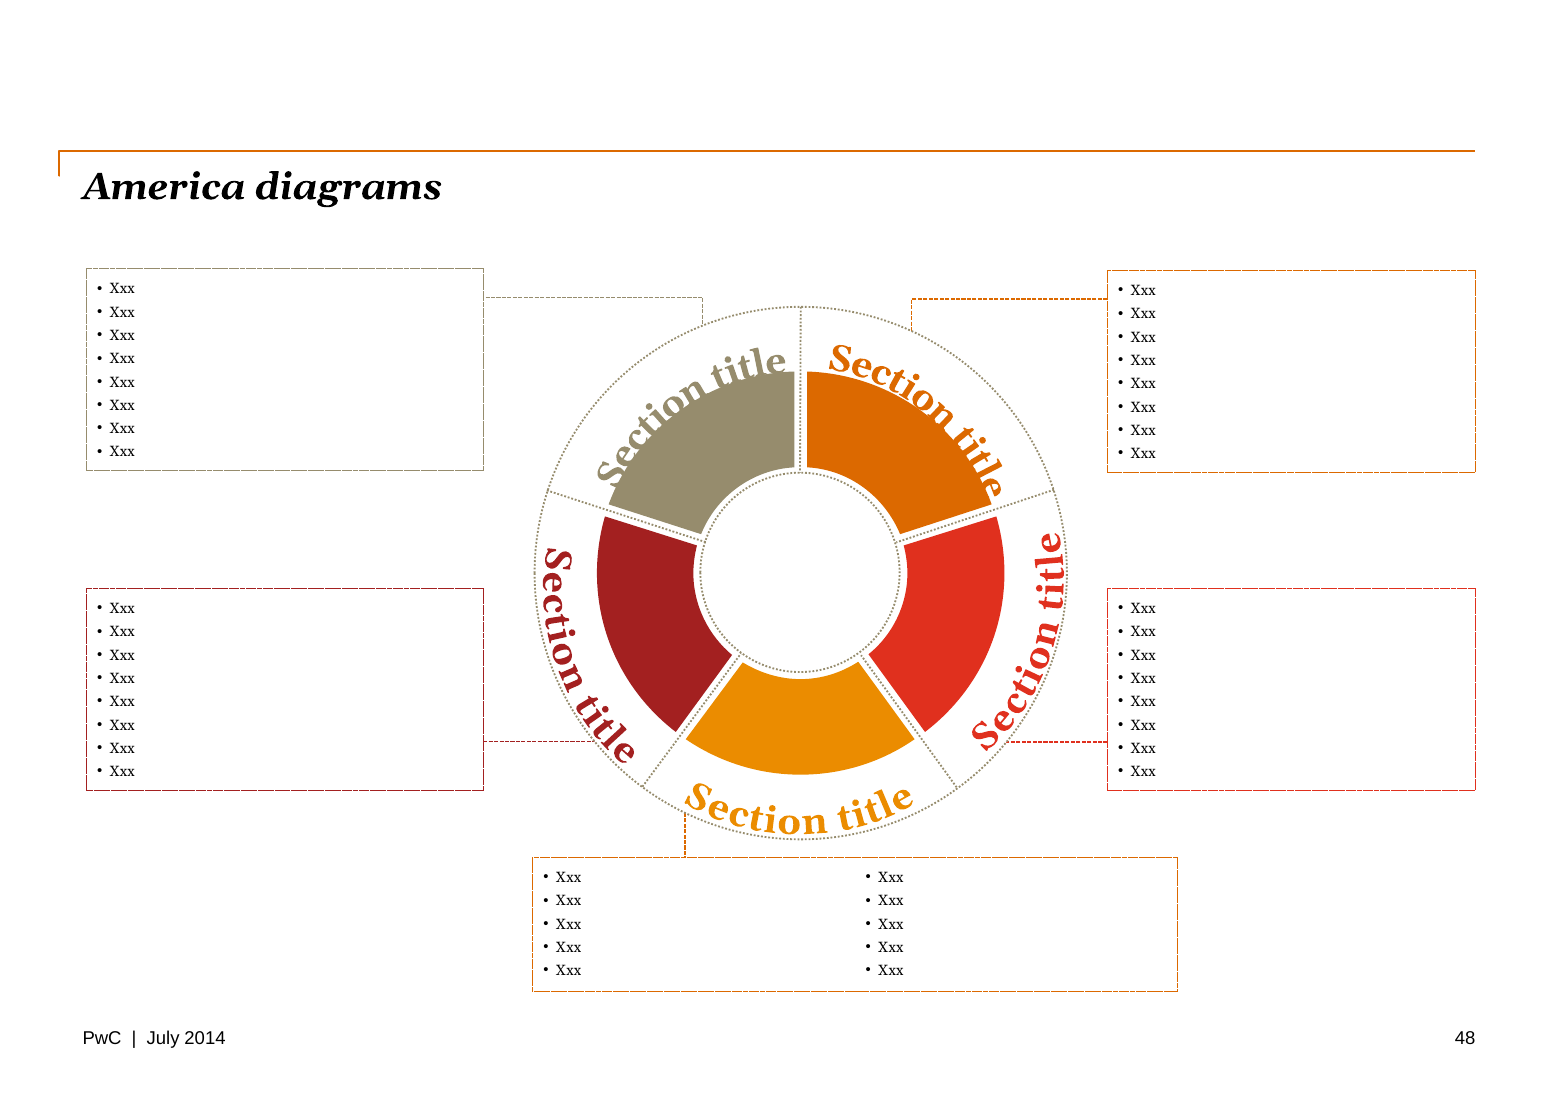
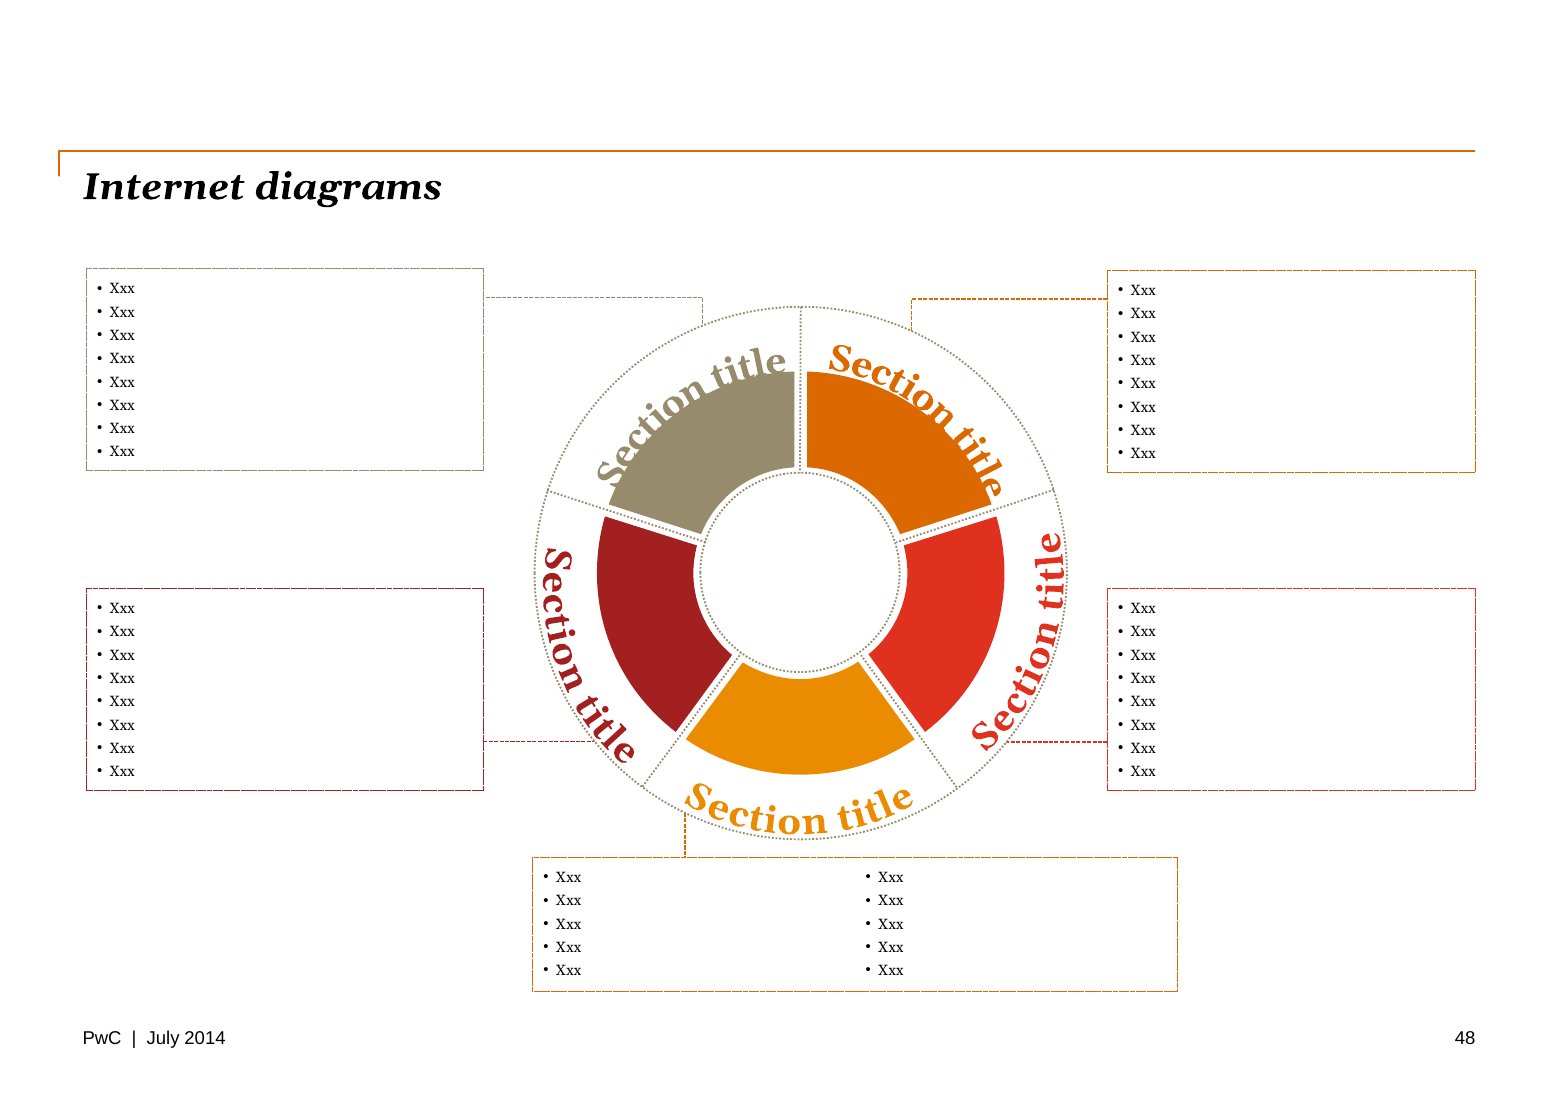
America: America -> Internet (164, 187)
